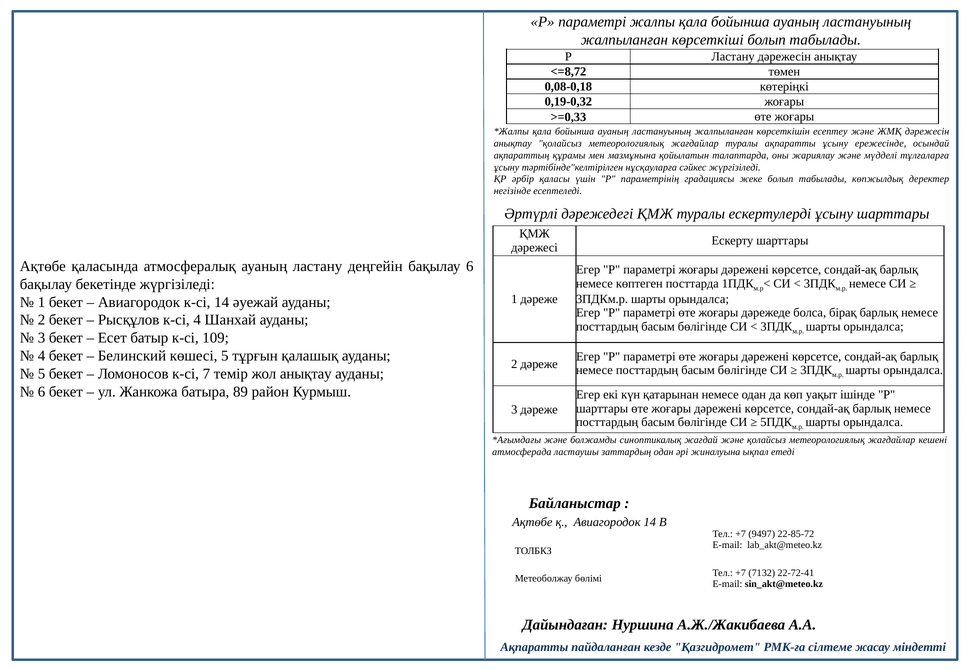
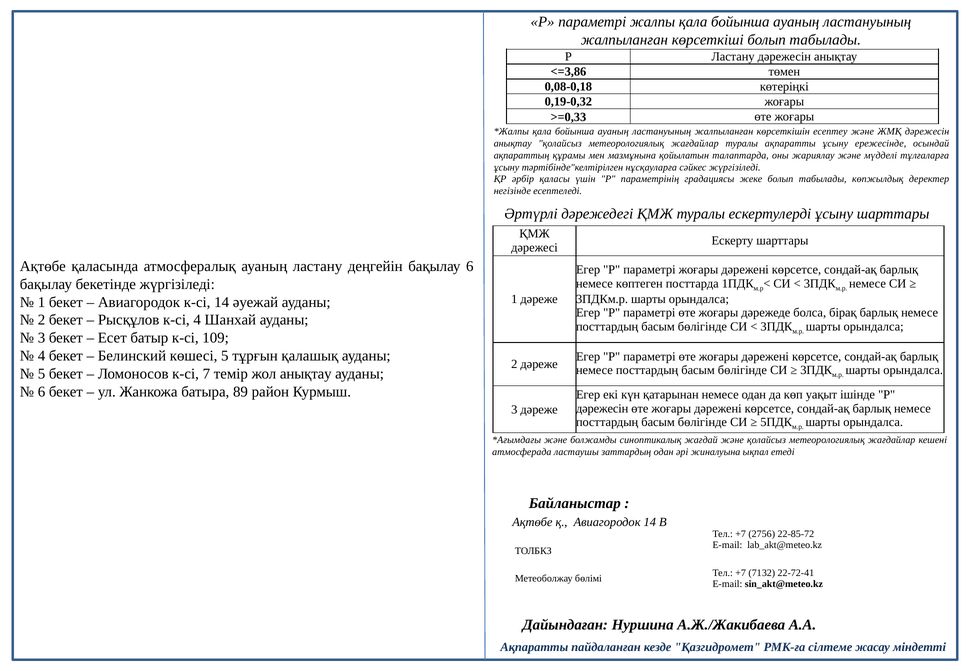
<=8,72: <=8,72 -> <=3,86 (568, 72)
шарттары: шарттары -> дәрежесін (602, 409)
9497: 9497 -> 2756 (762, 535)
